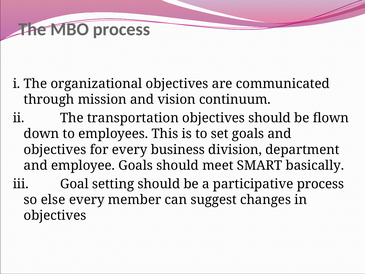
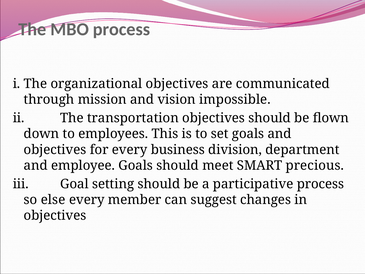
continuum: continuum -> impossible (235, 99)
basically: basically -> precious (315, 165)
